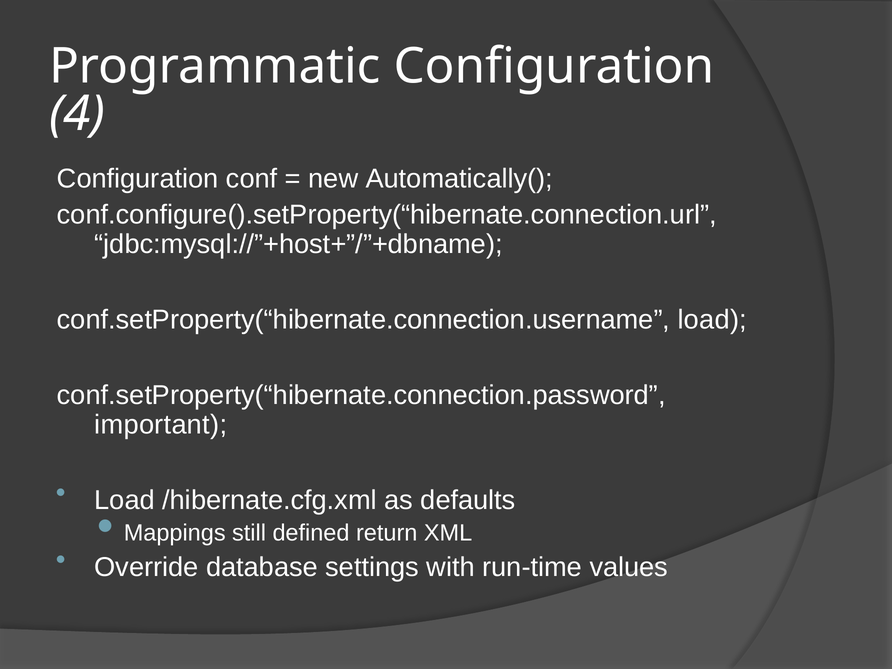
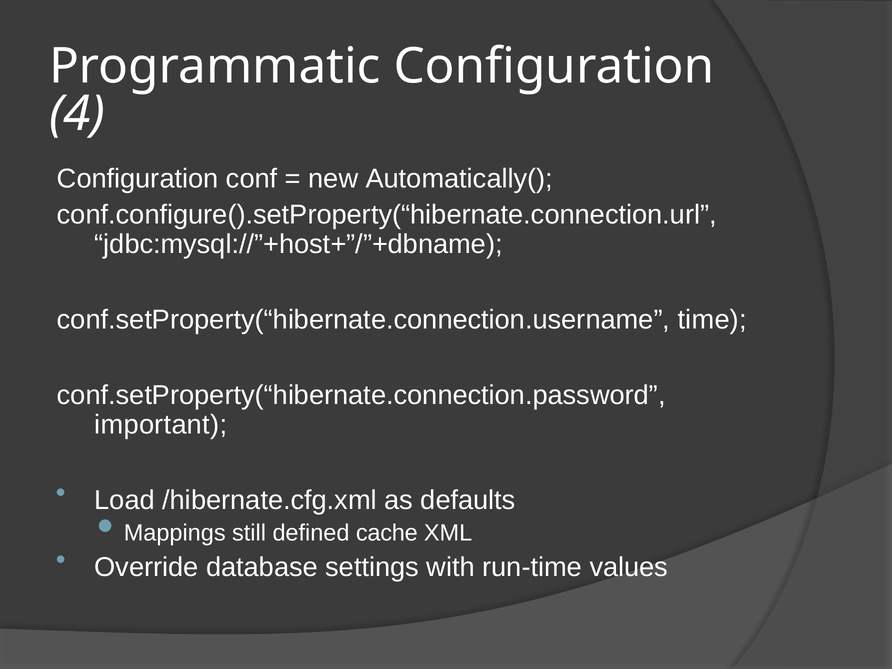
conf.setProperty(“hibernate.connection.username load: load -> time (712, 320)
return: return -> cache (387, 533)
